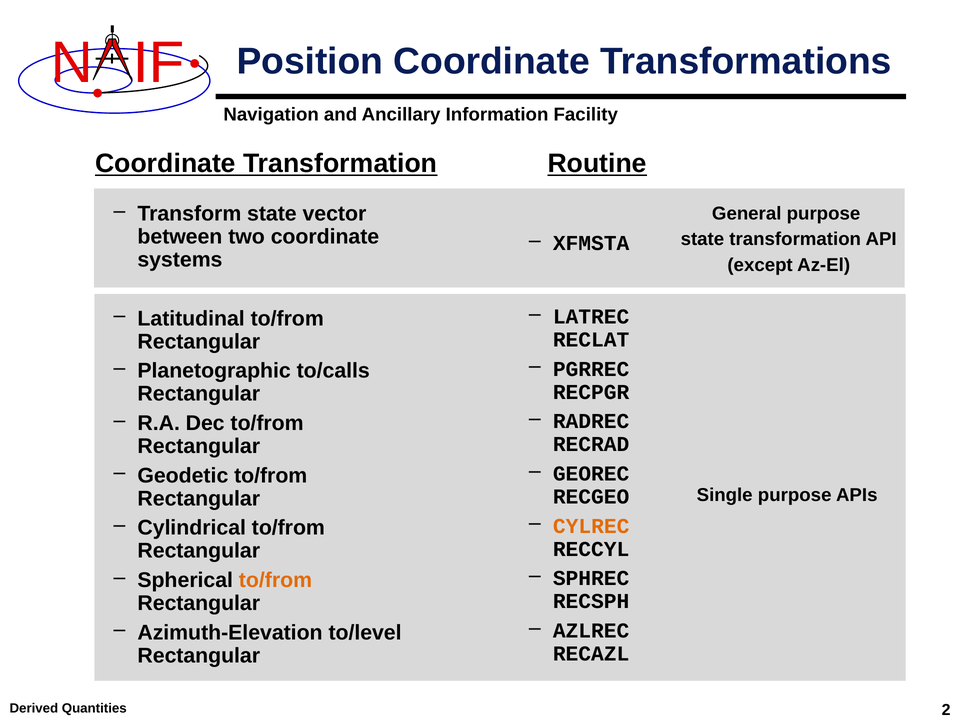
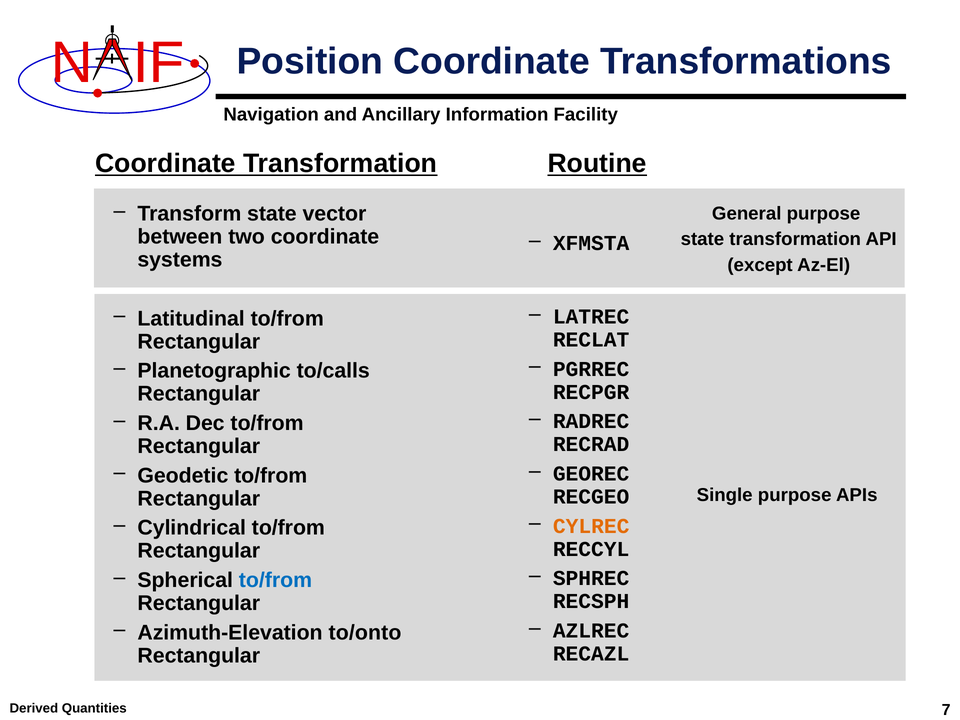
to/from colour: orange -> blue (275, 581)
to/level: to/level -> to/onto (365, 633)
2: 2 -> 7 (946, 711)
